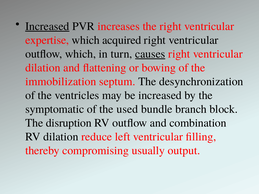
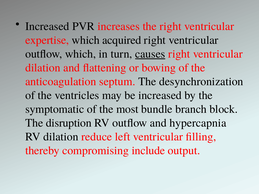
Increased underline: present -> none (47, 26)
immobilization: immobilization -> anticoagulation (61, 82)
used: used -> most (127, 109)
combination: combination -> hypercapnia (198, 123)
usually: usually -> include (148, 151)
